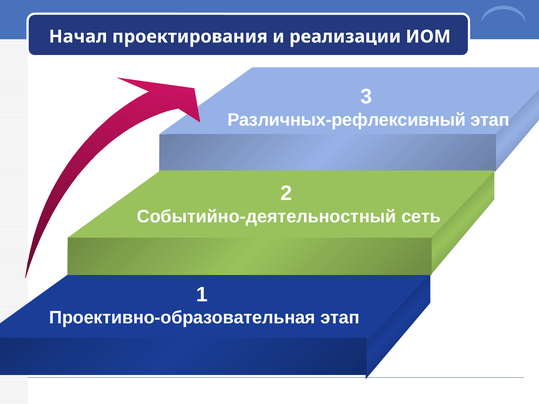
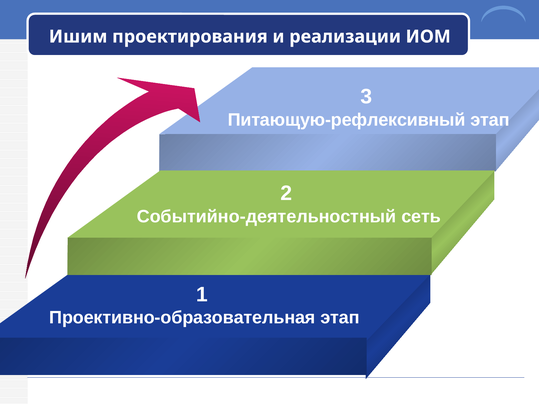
Начал: Начал -> Ишим (78, 37)
Различных-рефлексивный: Различных-рефлексивный -> Питающую-рефлексивный (347, 120)
